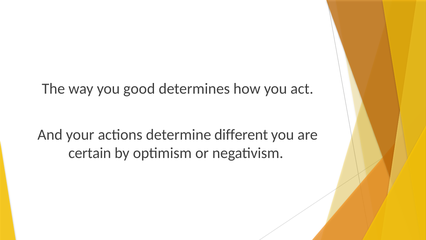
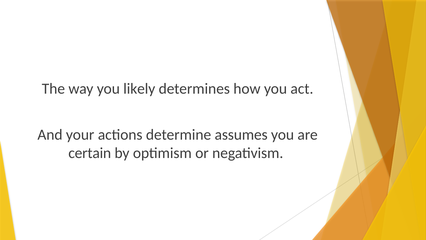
good: good -> likely (139, 89)
different: different -> assumes (241, 134)
